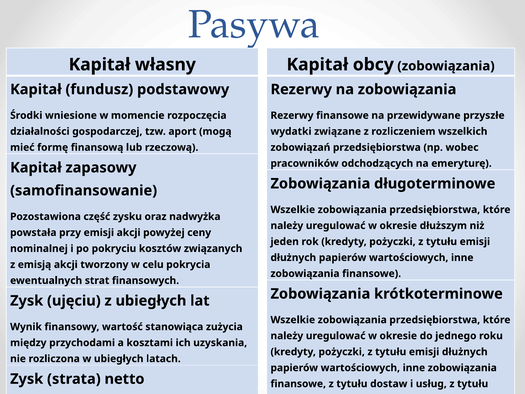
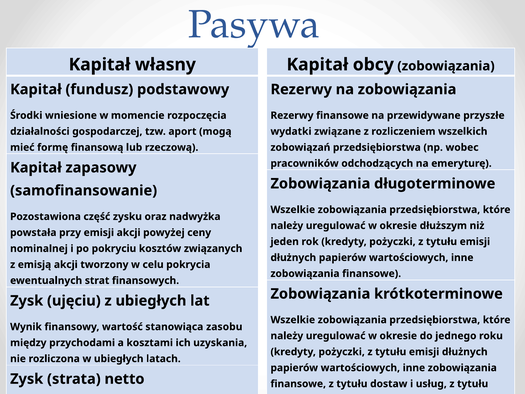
zużycia: zużycia -> zasobu (224, 327)
